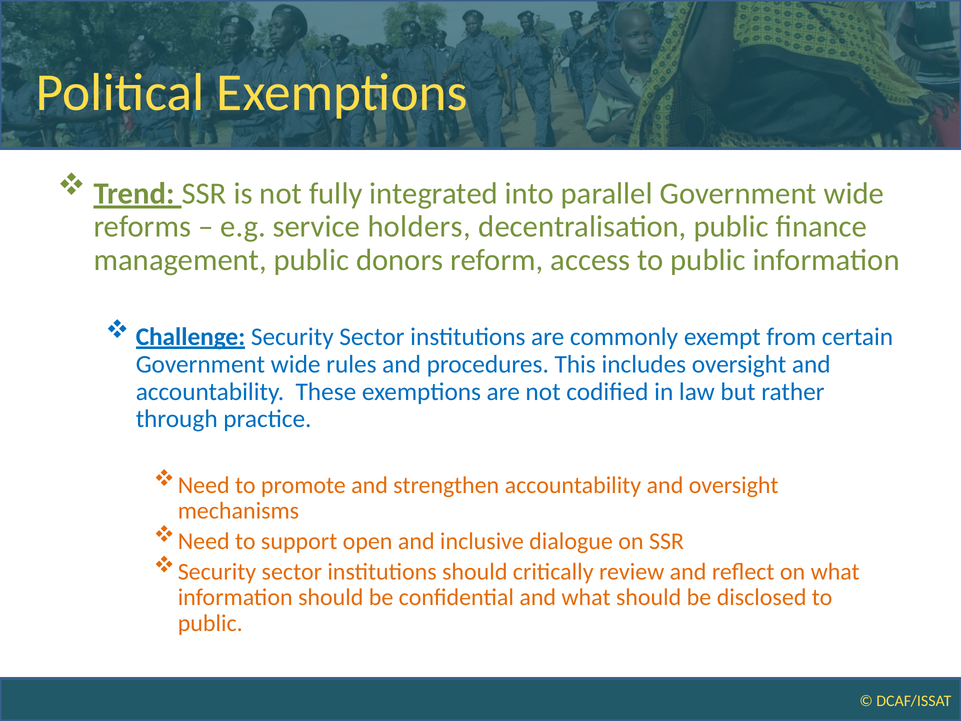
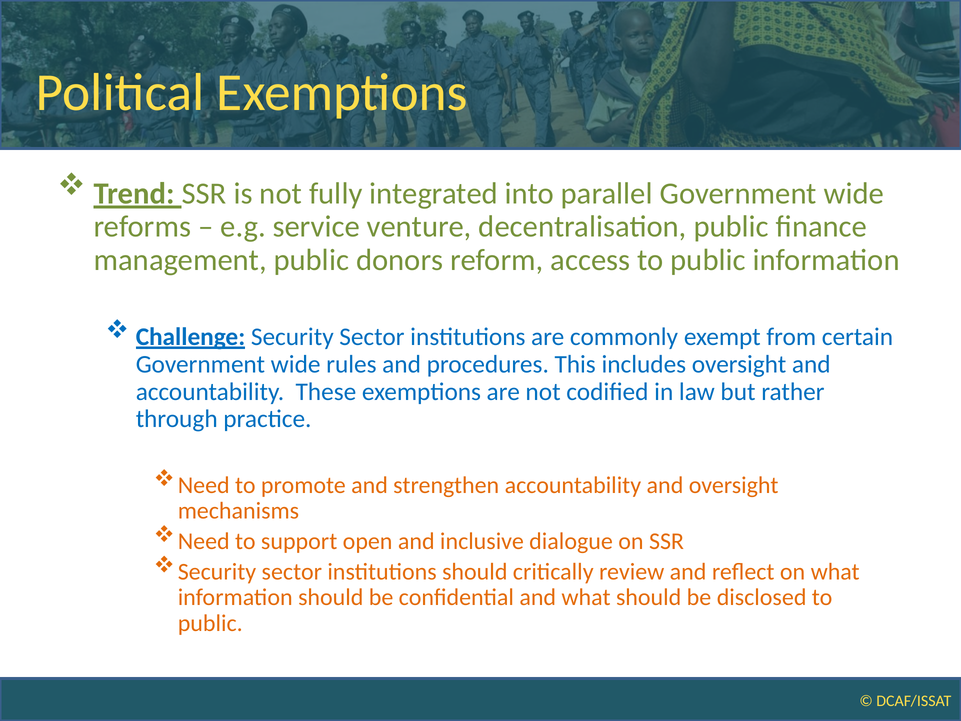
holders: holders -> venture (419, 227)
